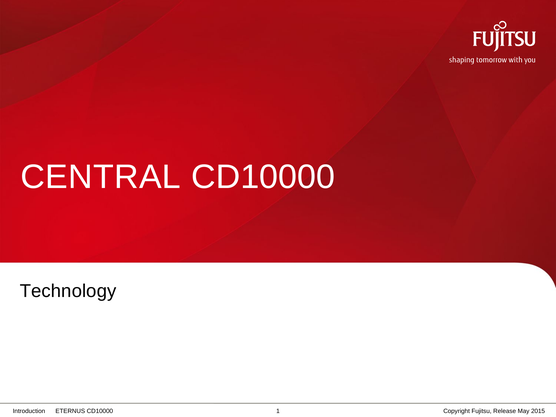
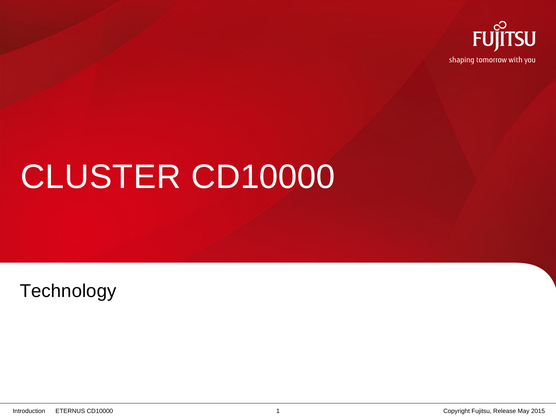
CENTRAL: CENTRAL -> CLUSTER (101, 177)
